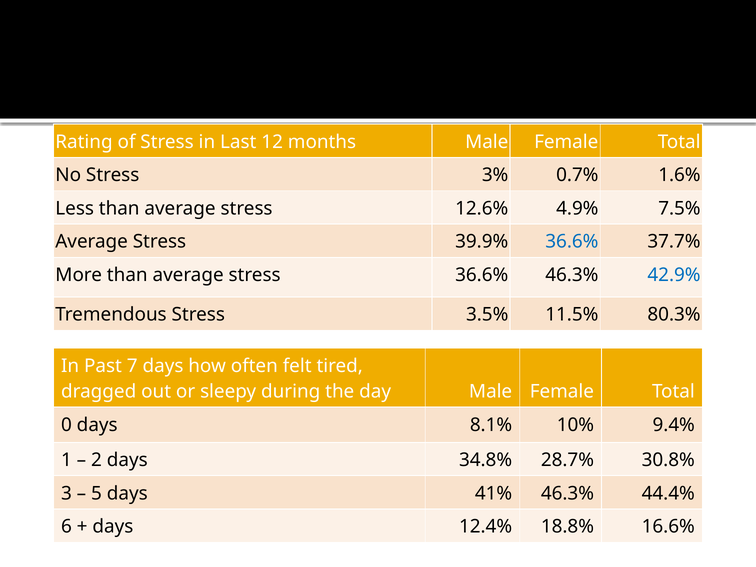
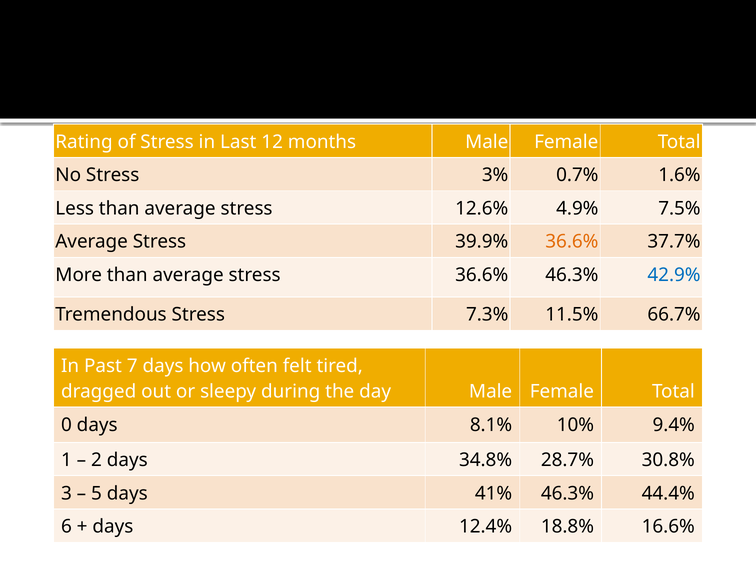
36.6% colour: blue -> orange (572, 242)
3.5%: 3.5% -> 7.3% (487, 315)
80.3%: 80.3% -> 66.7% (674, 315)
